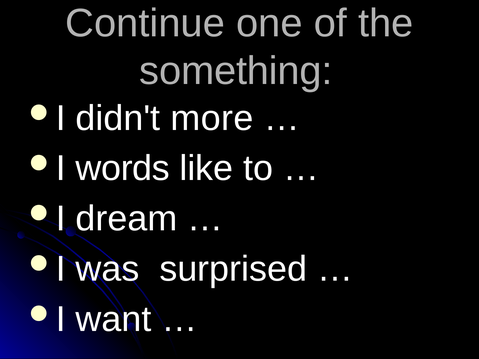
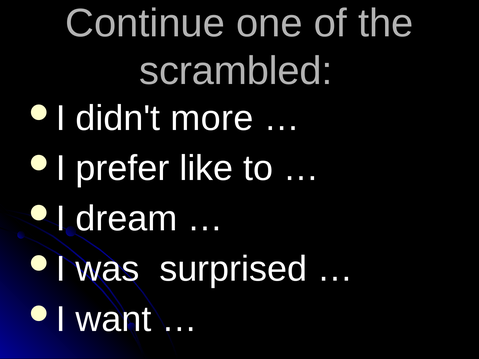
something: something -> scrambled (236, 71)
words: words -> prefer (123, 169)
